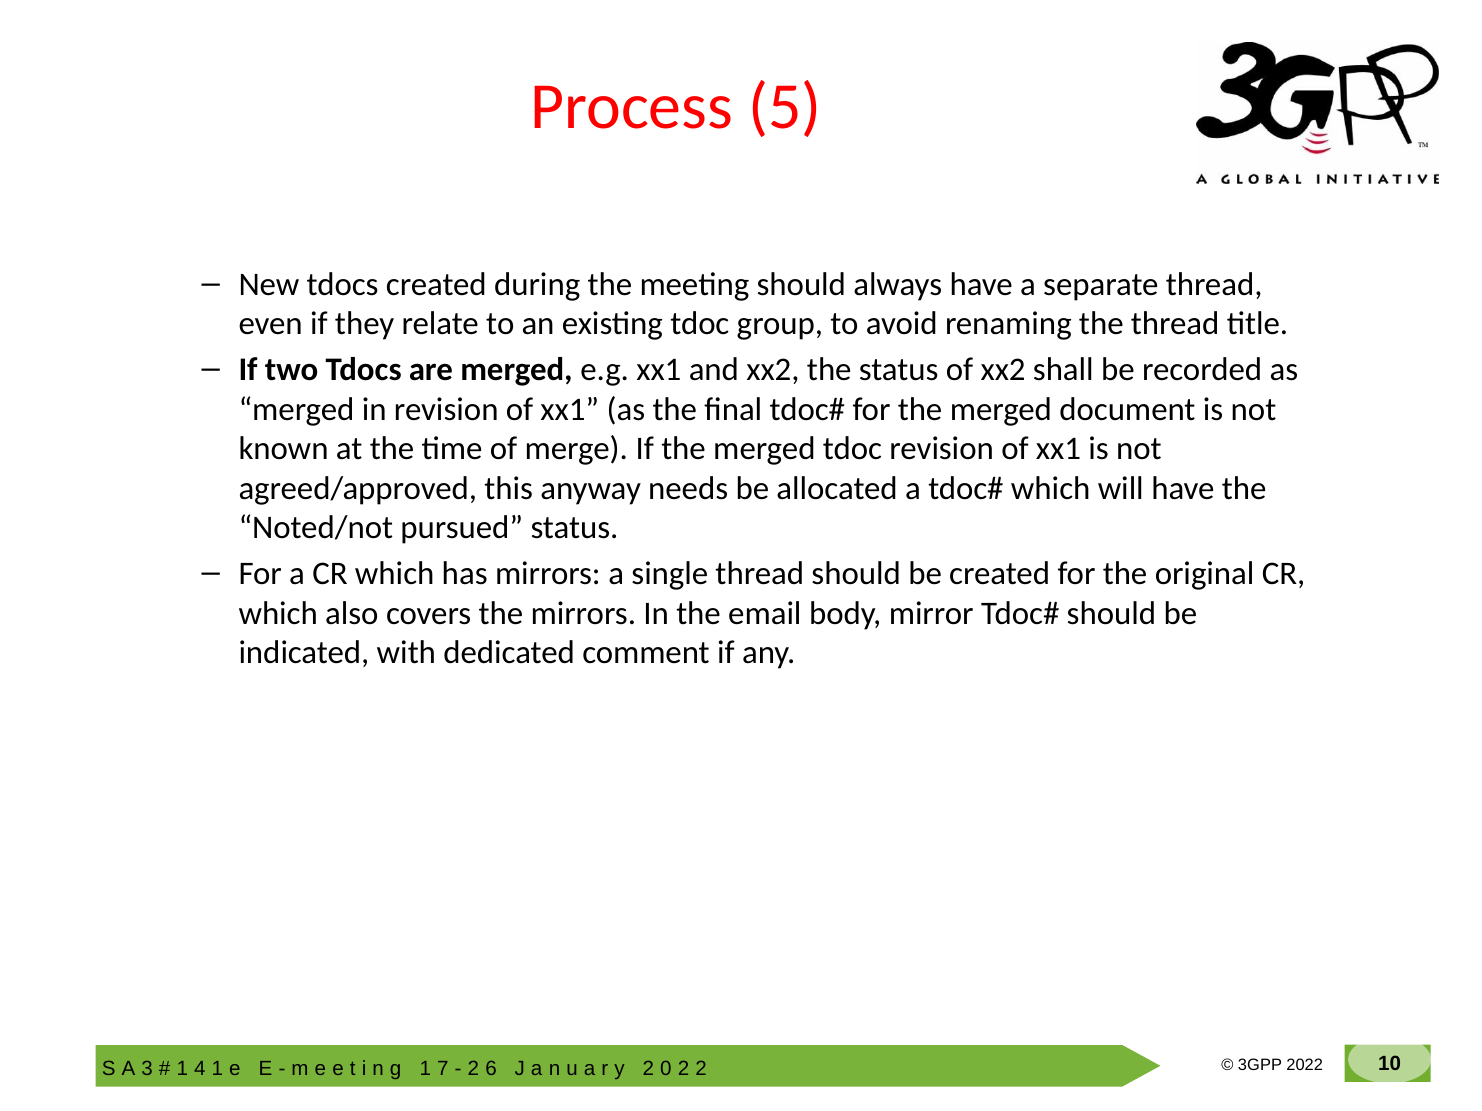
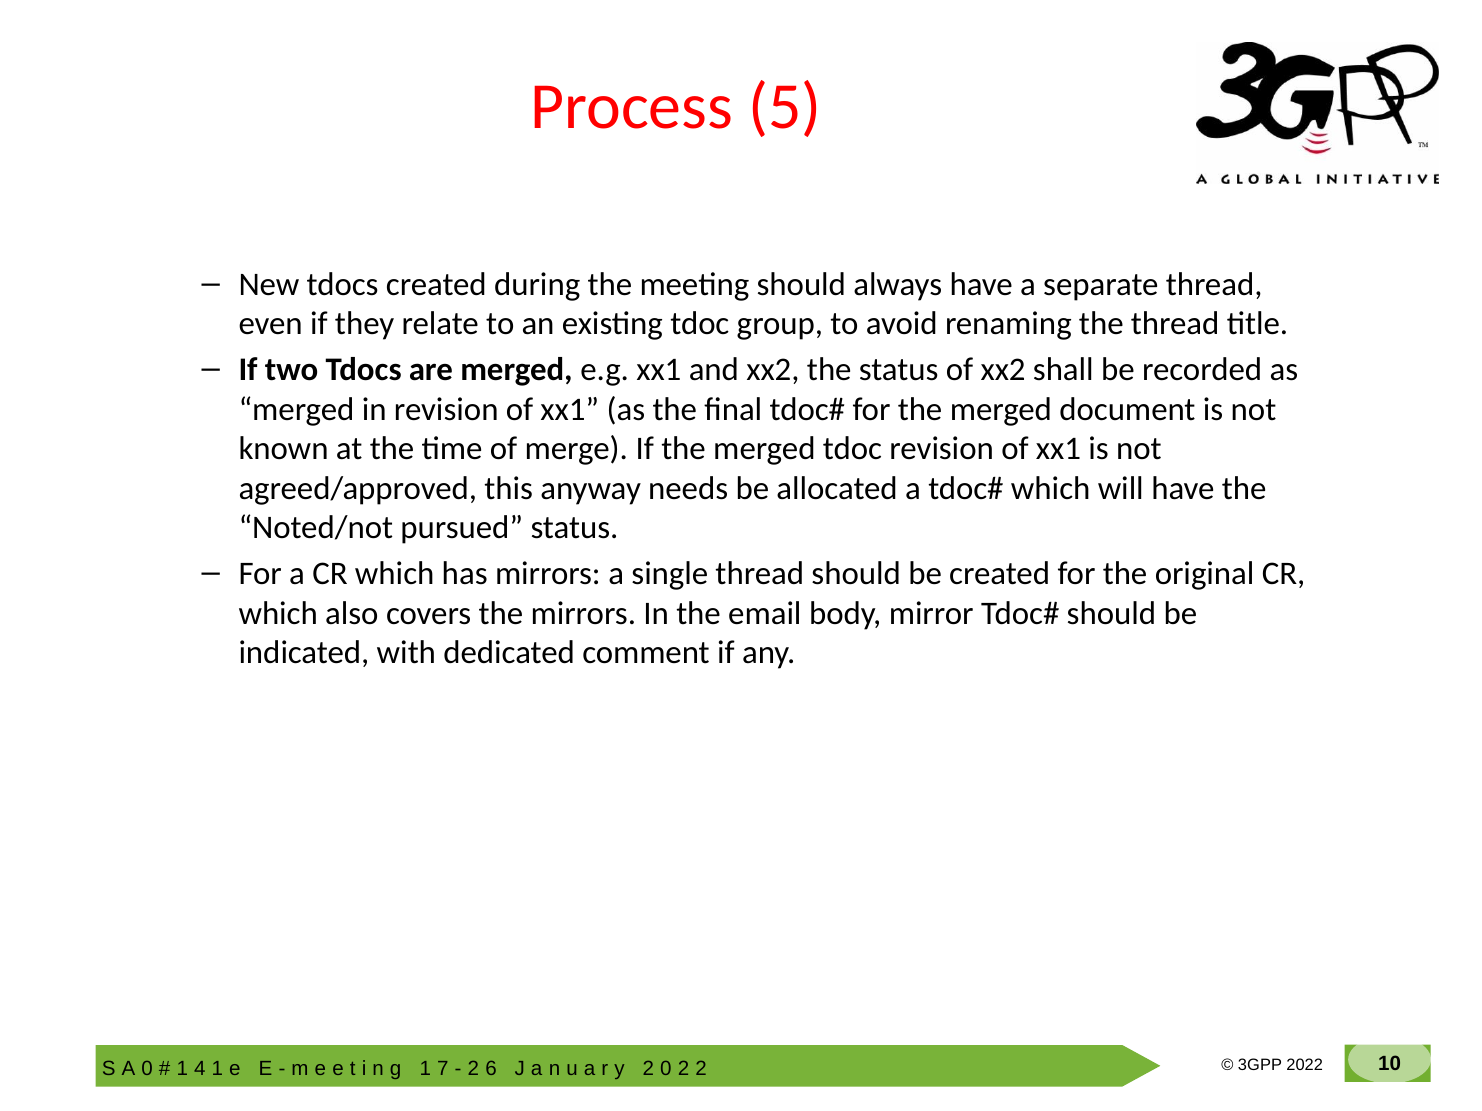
A 3: 3 -> 0 (147, 1069)
